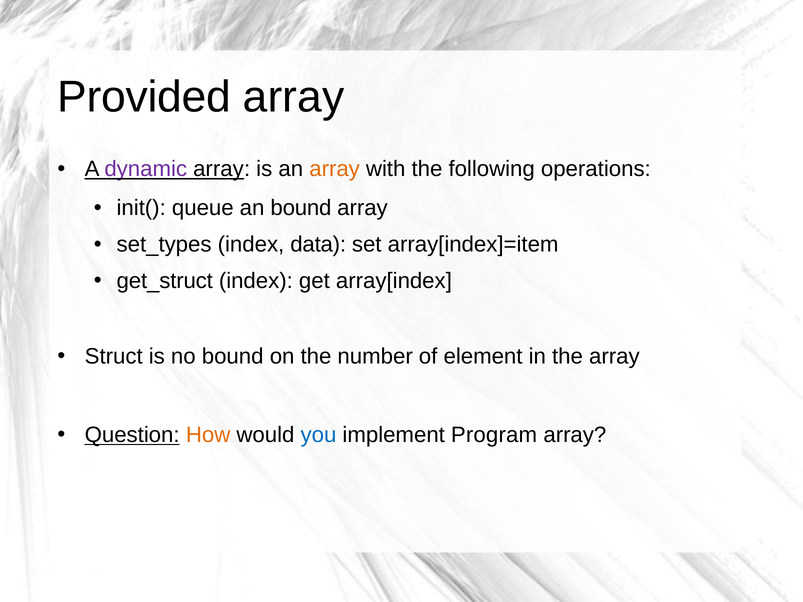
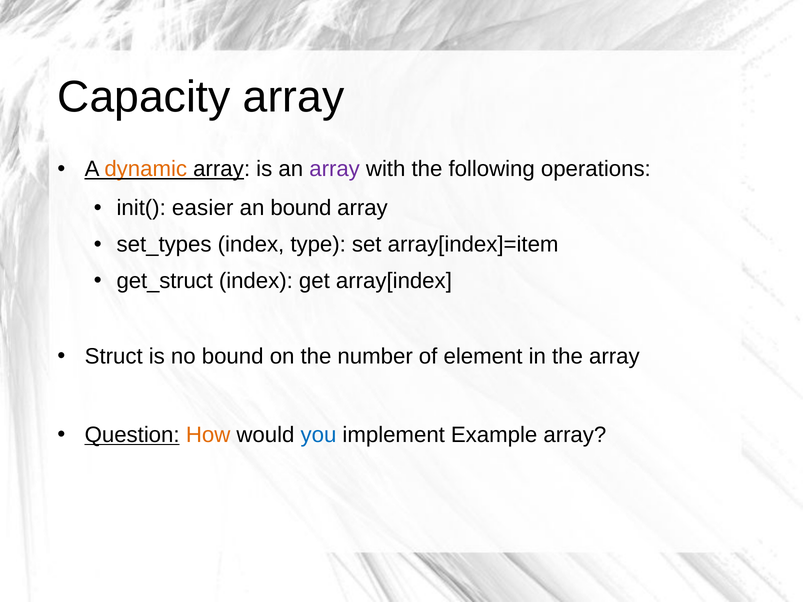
Provided: Provided -> Capacity (144, 97)
dynamic colour: purple -> orange (146, 169)
array colour: orange -> purple (335, 169)
queue: queue -> easier (203, 208)
data: data -> type (318, 245)
Program: Program -> Example (494, 435)
